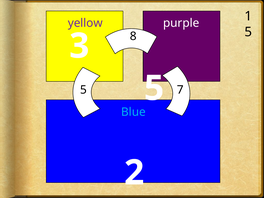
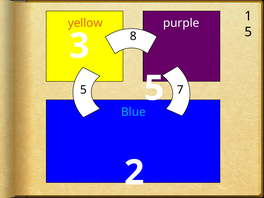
yellow colour: purple -> orange (85, 23)
